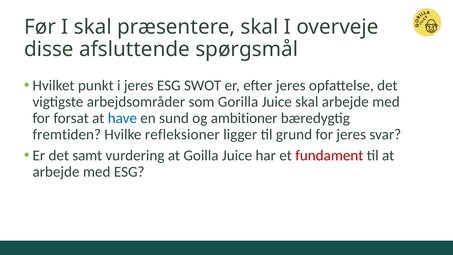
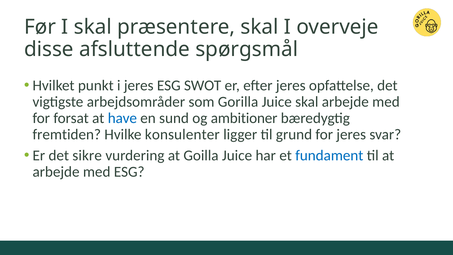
refleksioner: refleksioner -> konsulenter (182, 134)
samt: samt -> sikre (87, 155)
fundament colour: red -> blue (329, 155)
